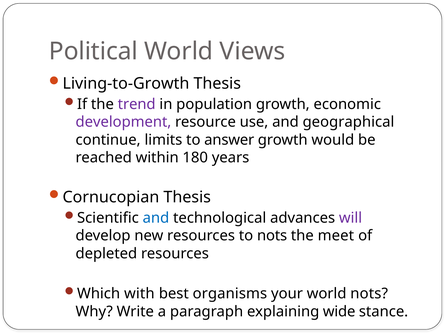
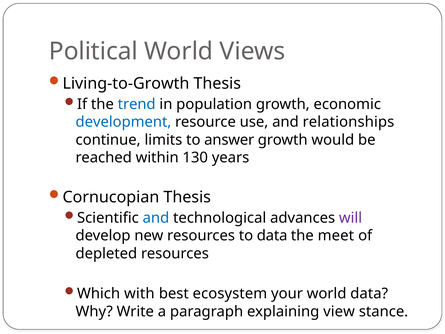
trend colour: purple -> blue (137, 104)
development colour: purple -> blue (123, 122)
geographical: geographical -> relationships (348, 122)
180: 180 -> 130 (195, 158)
to nots: nots -> data (272, 235)
organisms: organisms -> ecosystem (230, 293)
world nots: nots -> data (369, 293)
wide: wide -> view (339, 311)
